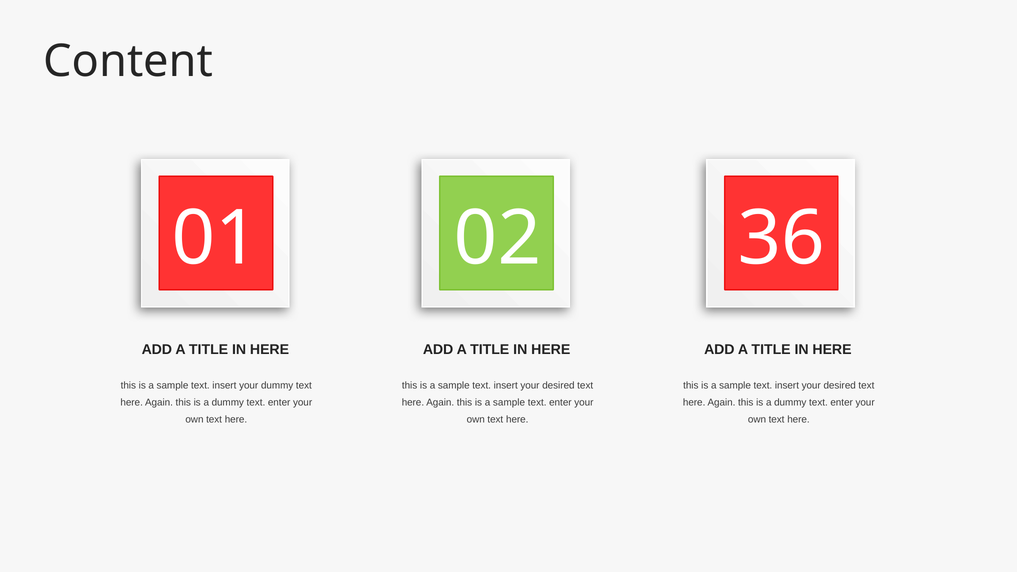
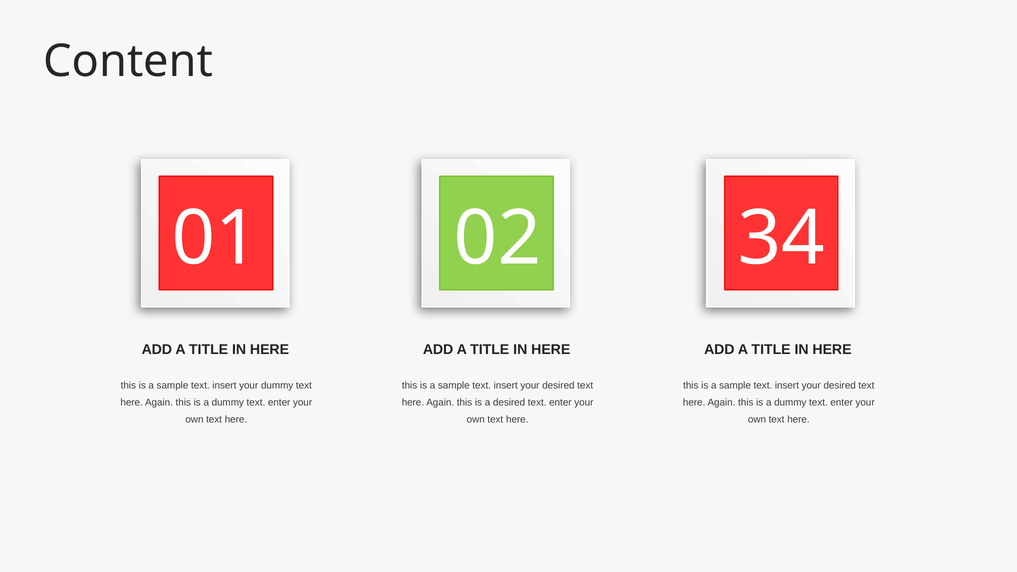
36: 36 -> 34 (781, 239)
sample: sample -> desired (509, 402)
